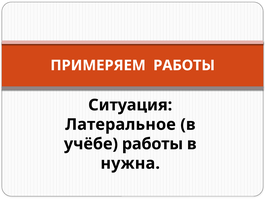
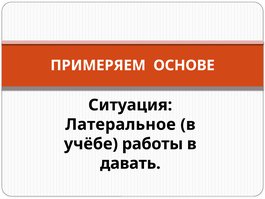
ПРИМЕРЯЕМ РАБОТЫ: РАБОТЫ -> ОСНОВЕ (184, 65)
нужна: нужна -> давать (130, 163)
